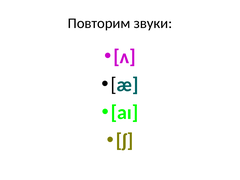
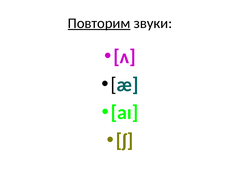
Повторим underline: none -> present (99, 23)
